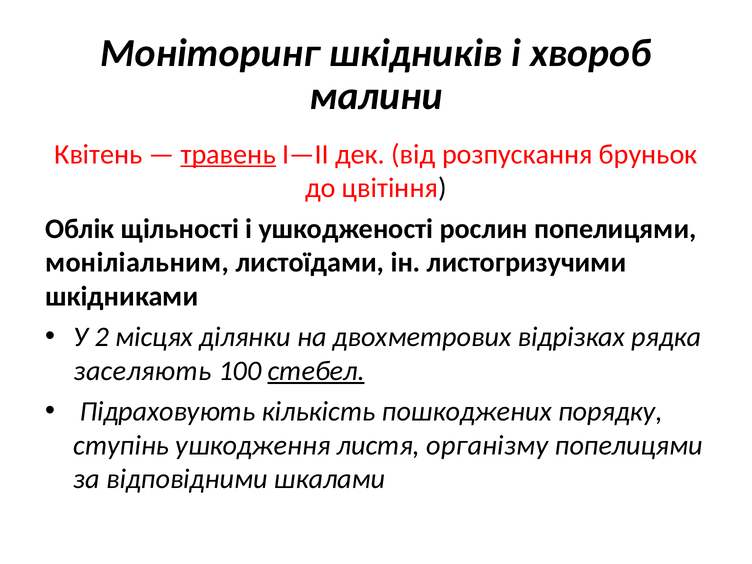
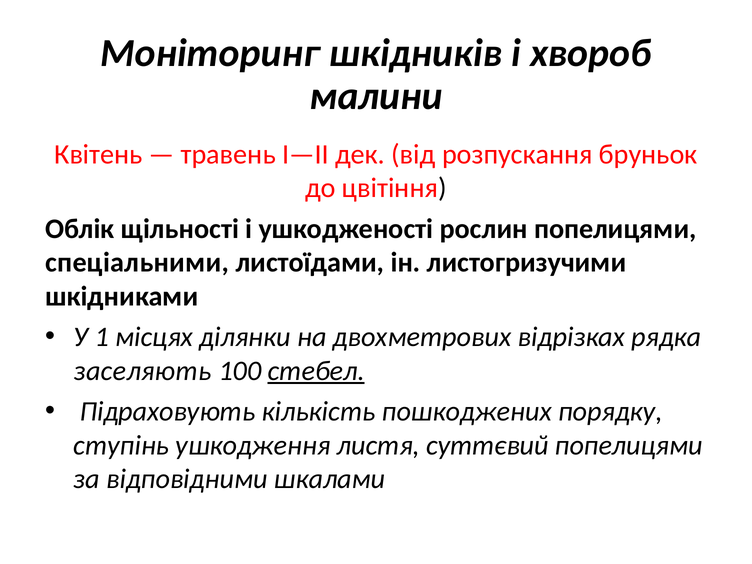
травень underline: present -> none (228, 154)
моніліальним: моніліальним -> спеціальними (137, 263)
2: 2 -> 1 (102, 337)
організму: організму -> суттєвий (488, 445)
